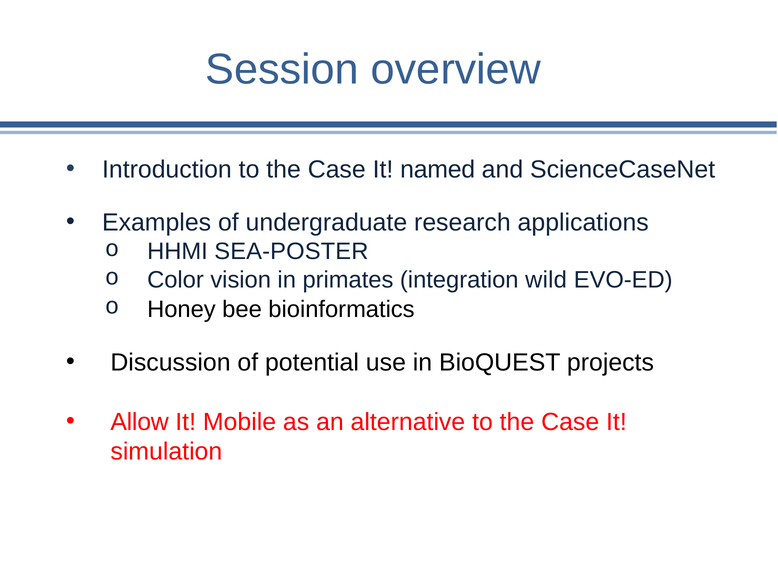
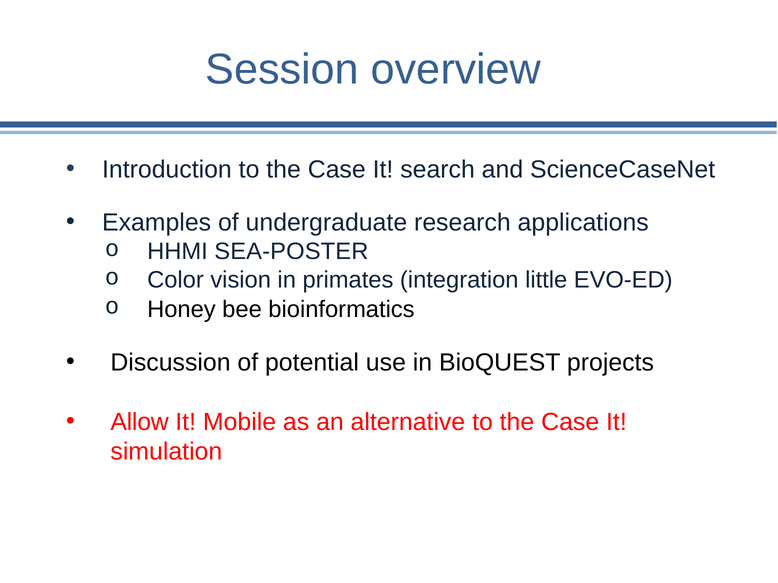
named: named -> search (438, 170)
wild: wild -> little (546, 280)
